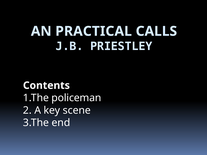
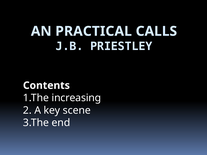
policeman: policeman -> increasing (76, 98)
